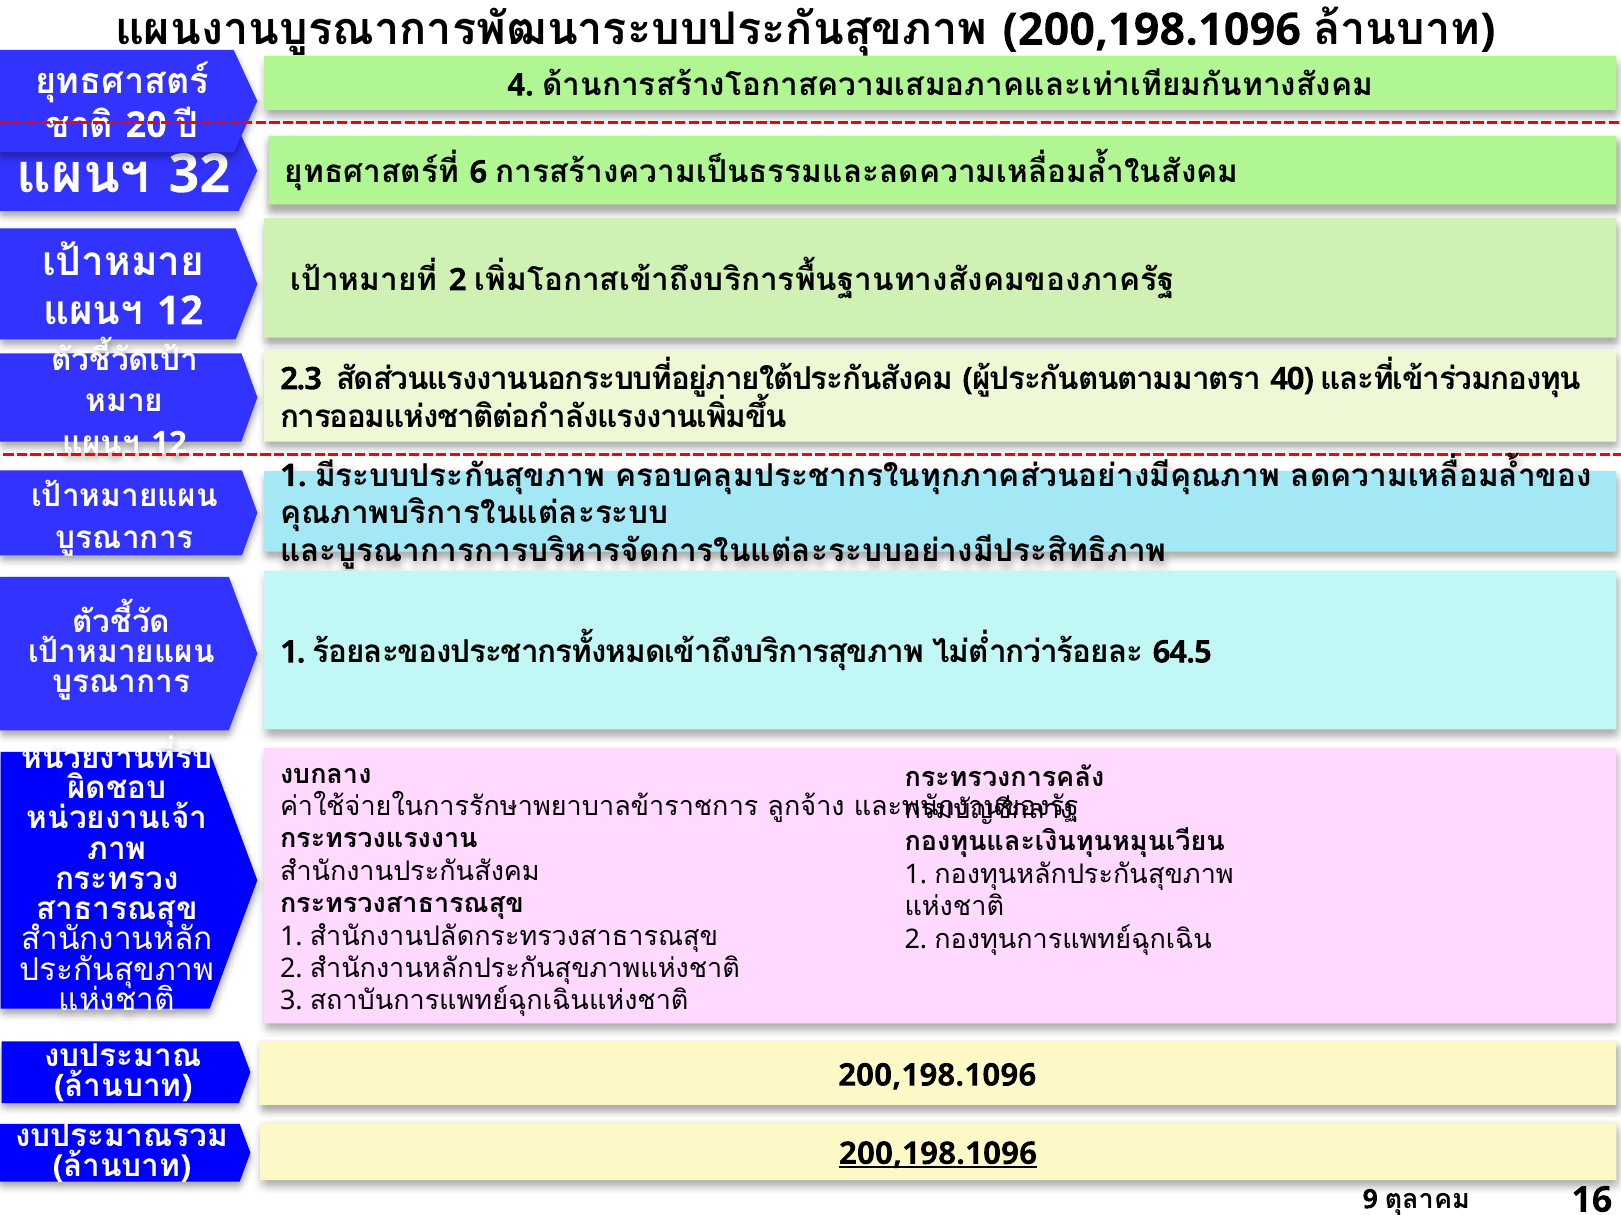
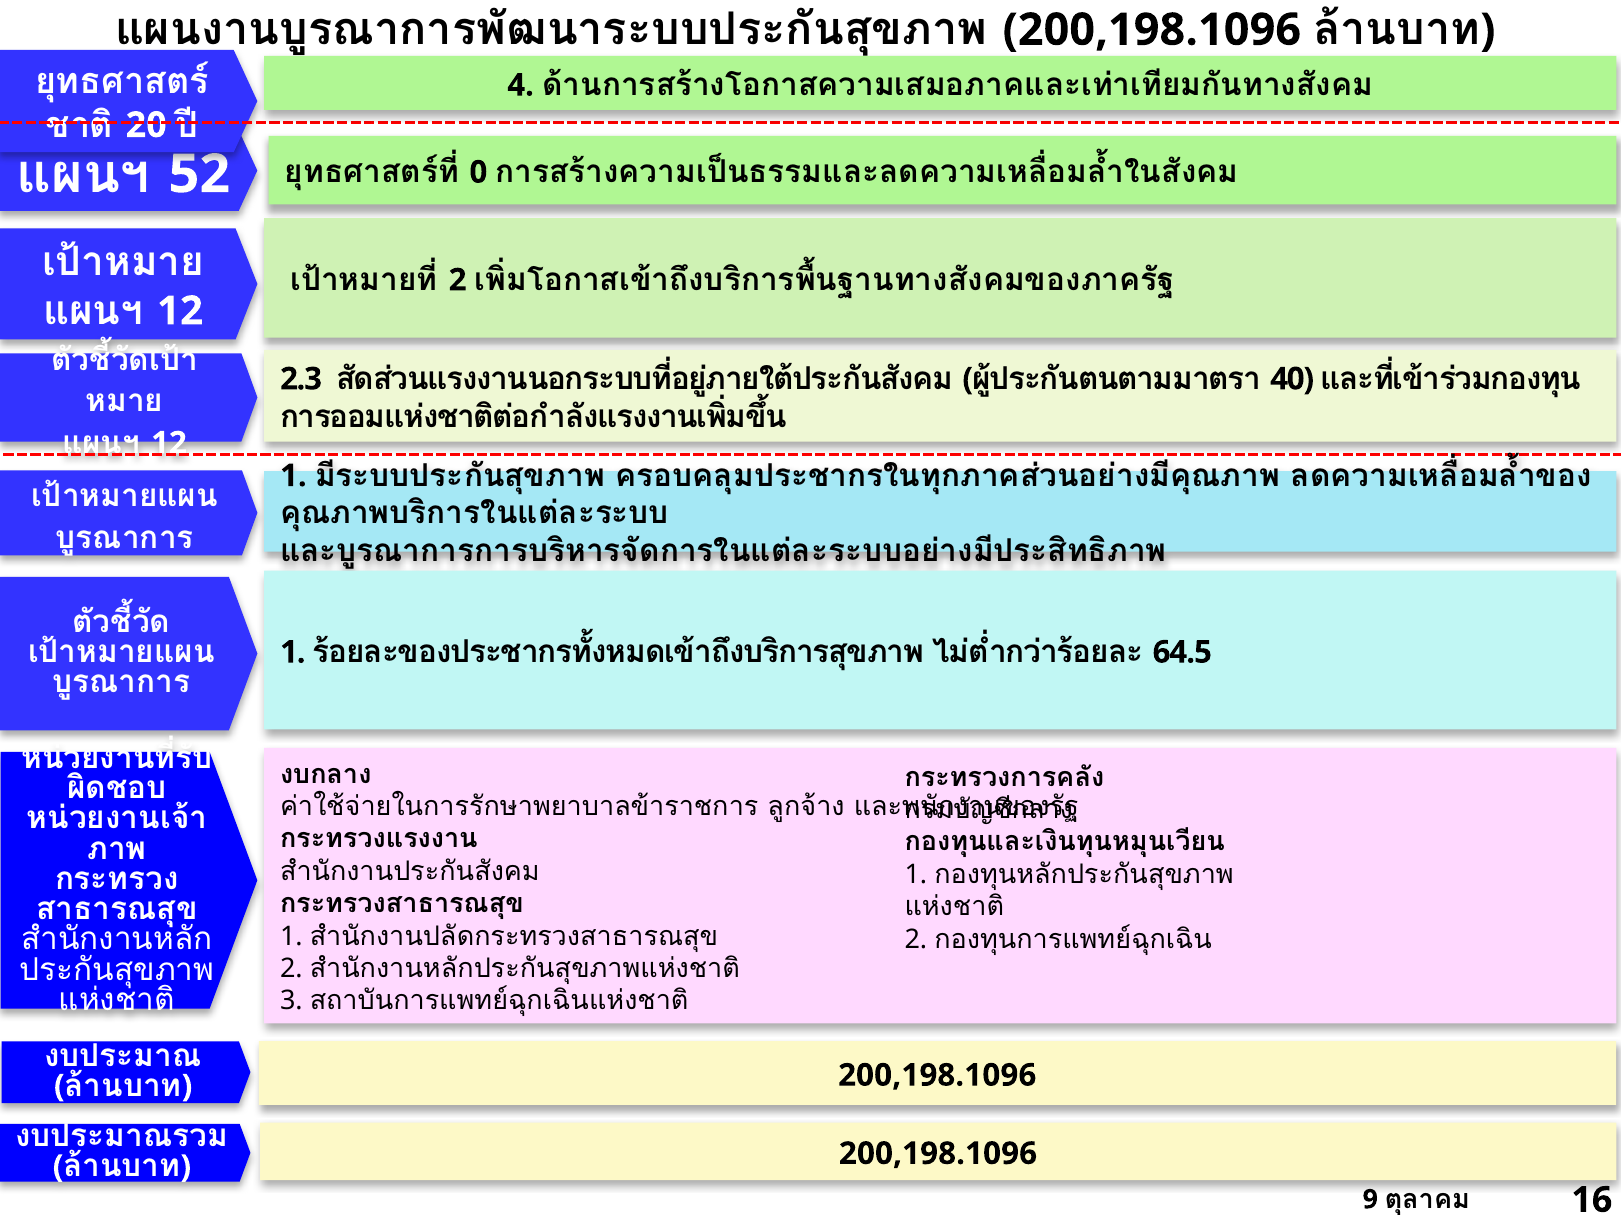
32: 32 -> 52 (199, 174)
6: 6 -> 0 (478, 172)
200,198.1096 underline: present -> none (938, 1154)
